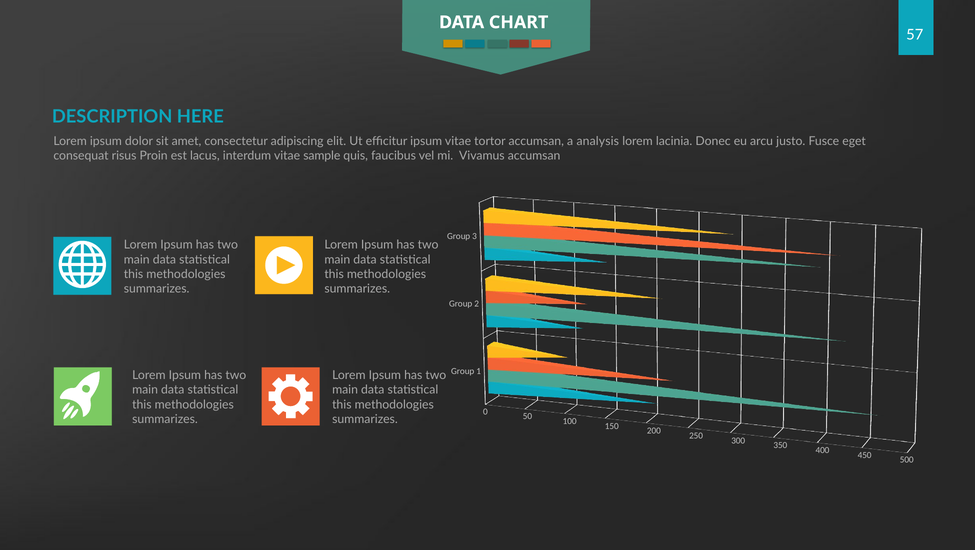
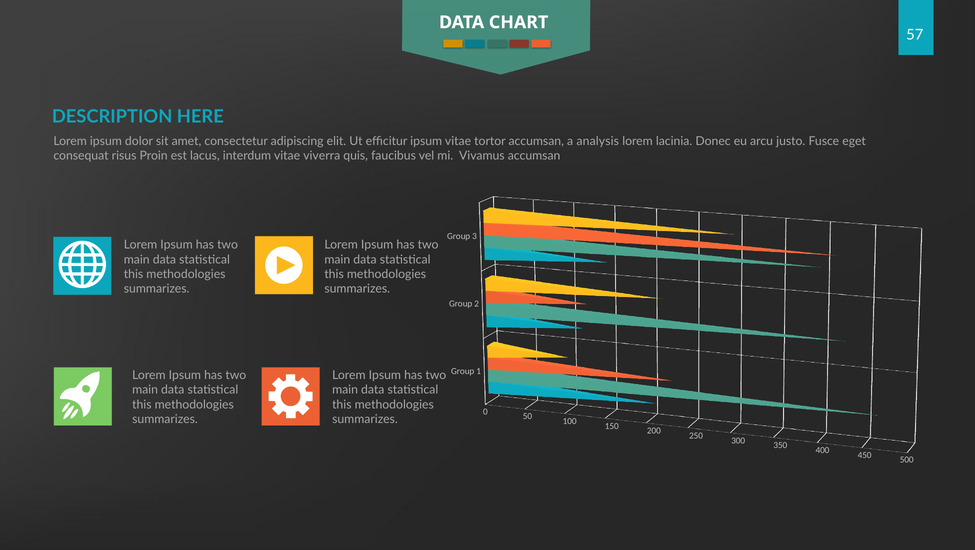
sample: sample -> viverra (322, 156)
